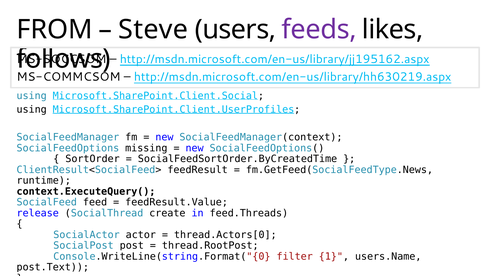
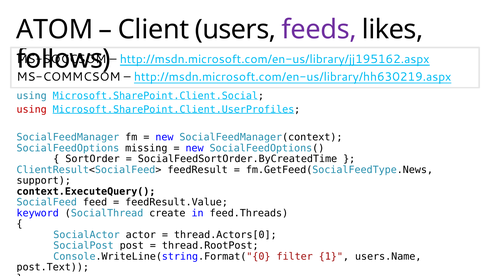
FROM: FROM -> ATOM (55, 30)
Steve: Steve -> Client (154, 30)
using colour: black -> red (32, 110)
runtime: runtime -> support (44, 180)
release: release -> keyword (38, 213)
